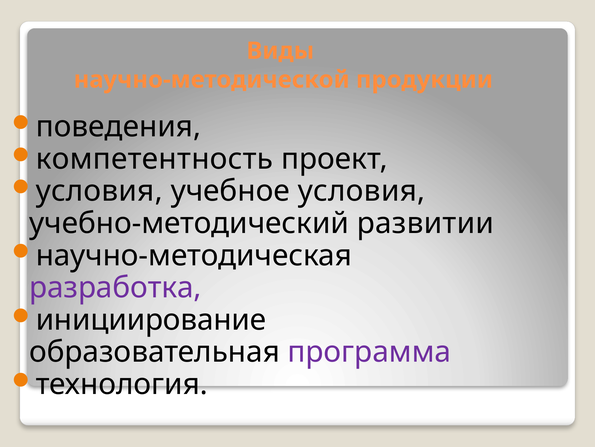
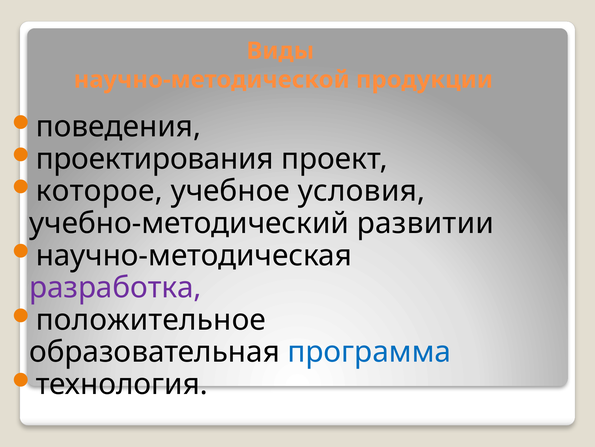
компетентность: компетентность -> проектирования (155, 159)
условия: условия -> которое (99, 191)
инициирование: инициирование -> положительное (151, 319)
программа colour: purple -> blue (369, 352)
